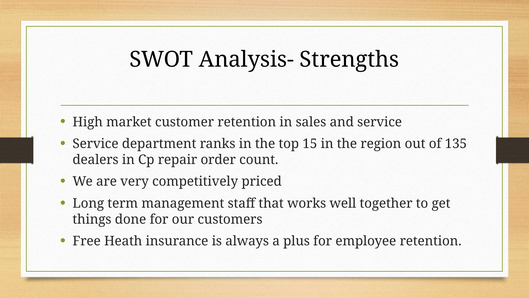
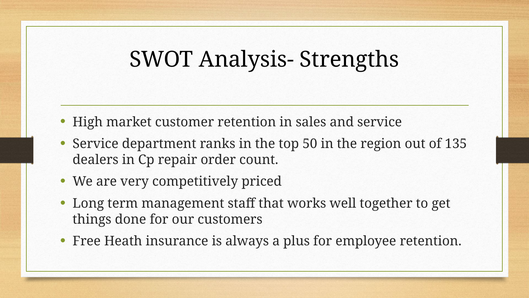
15: 15 -> 50 (310, 144)
